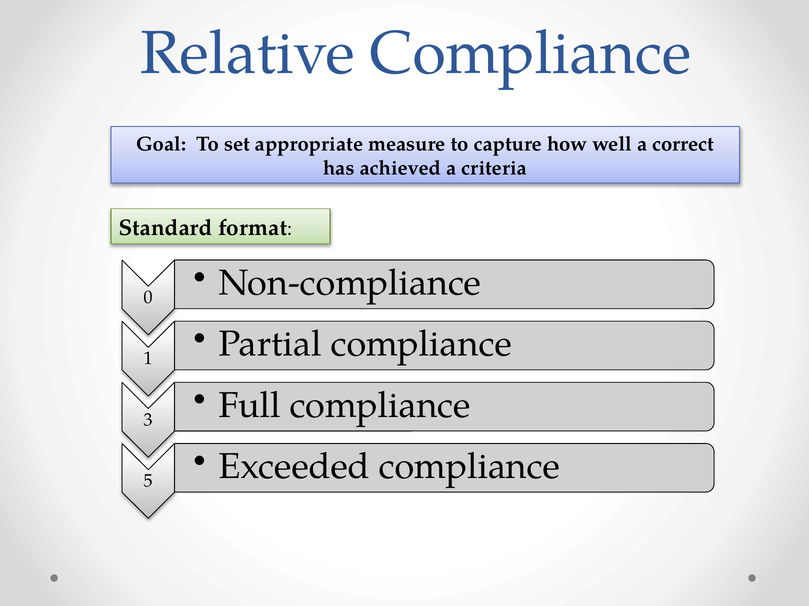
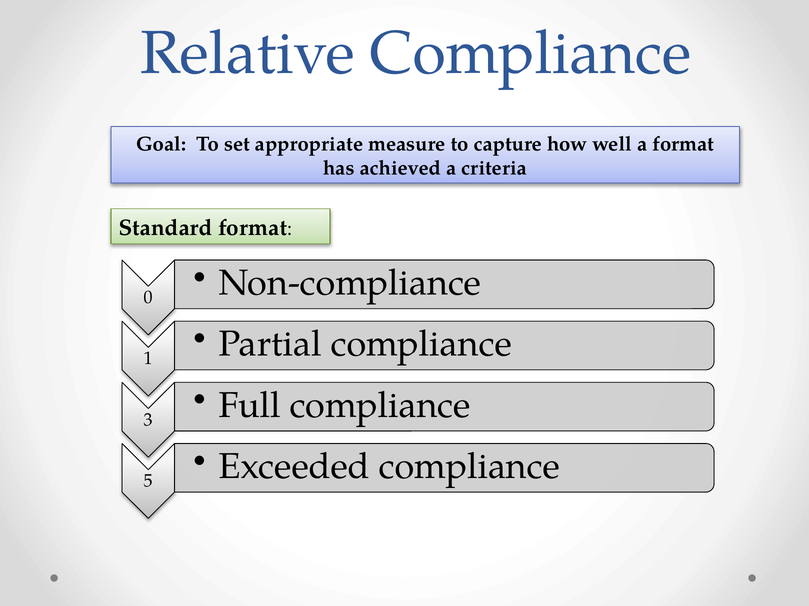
a correct: correct -> format (683, 144)
